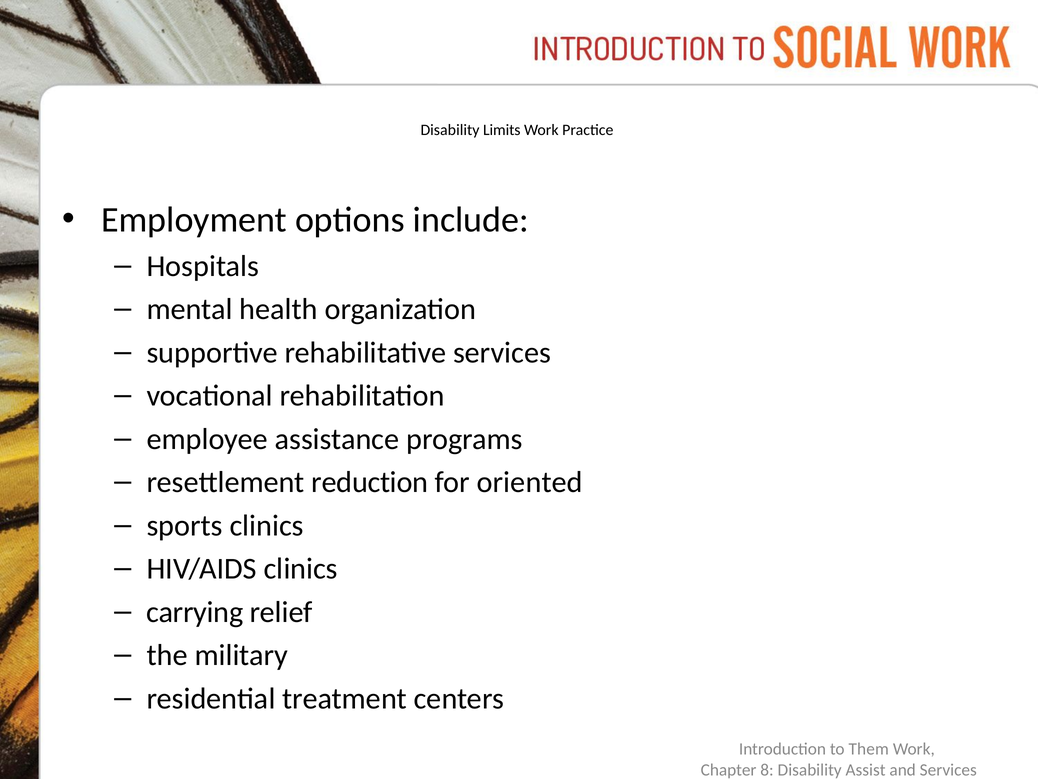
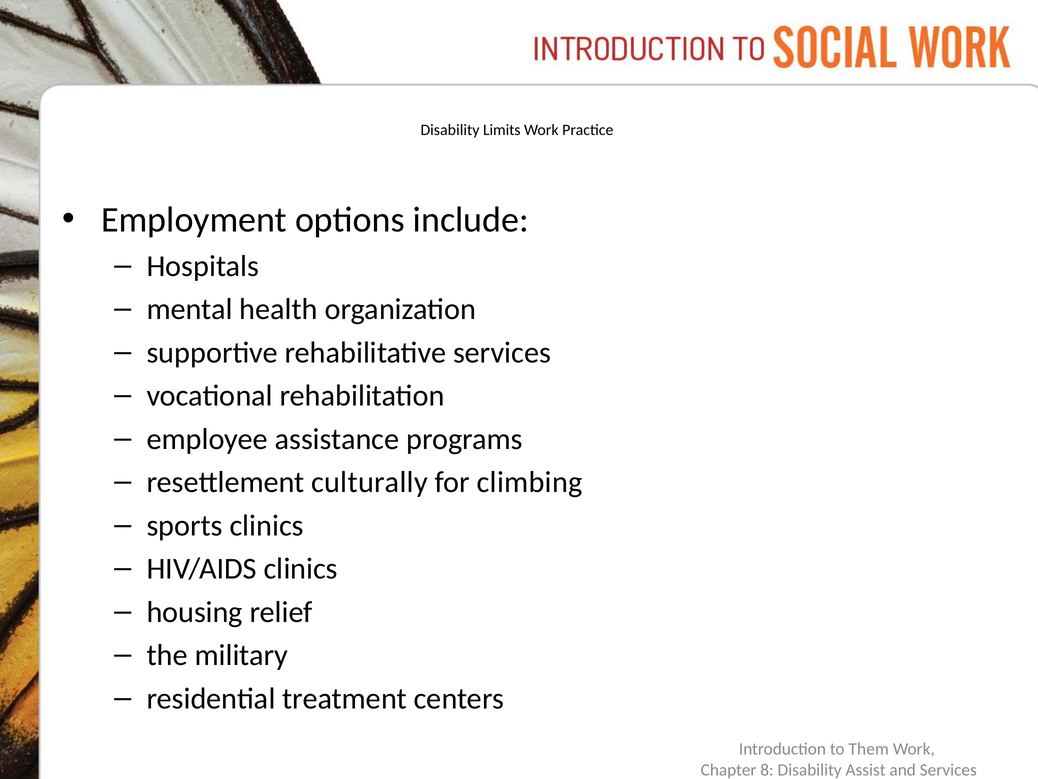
reduction: reduction -> culturally (370, 482)
oriented: oriented -> climbing (530, 482)
carrying: carrying -> housing (195, 612)
